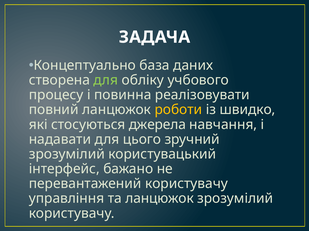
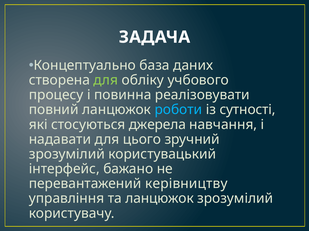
роботи colour: yellow -> light blue (178, 110)
швидко: швидко -> сутності (248, 110)
перевантажений користувачу: користувачу -> керівництву (186, 184)
